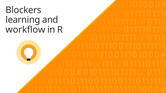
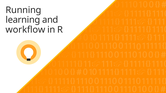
Blockers: Blockers -> Running (23, 10)
